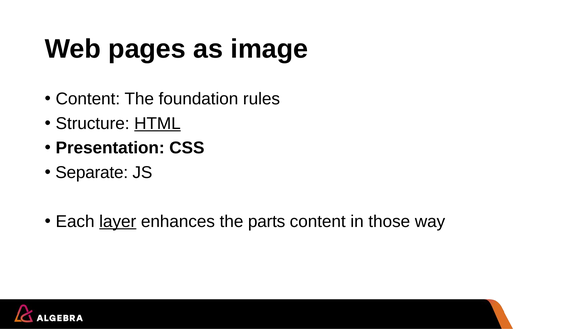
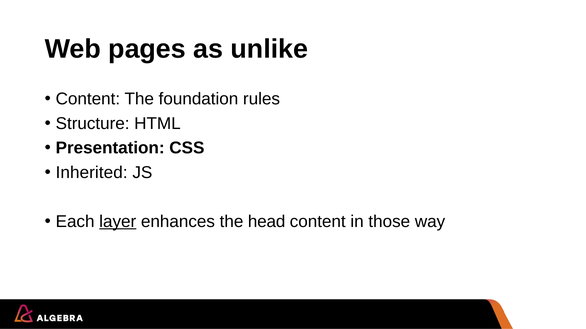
image: image -> unlike (269, 49)
HTML underline: present -> none (157, 124)
Separate: Separate -> Inherited (92, 173)
parts: parts -> head (267, 222)
